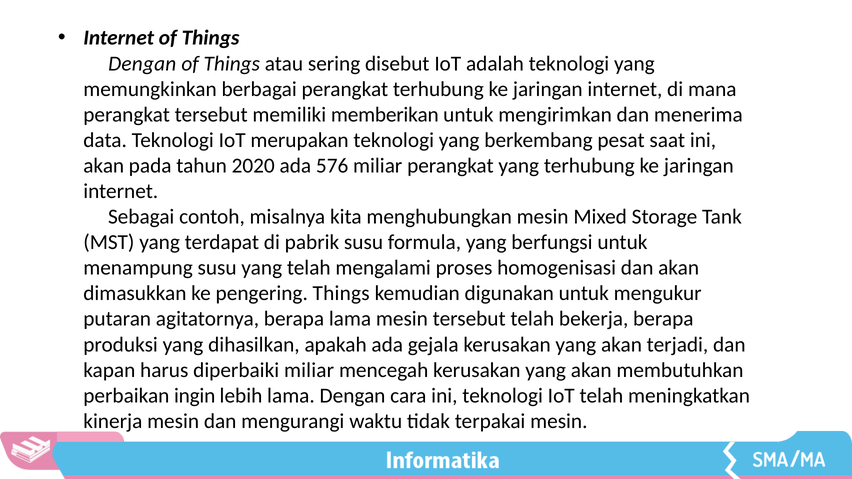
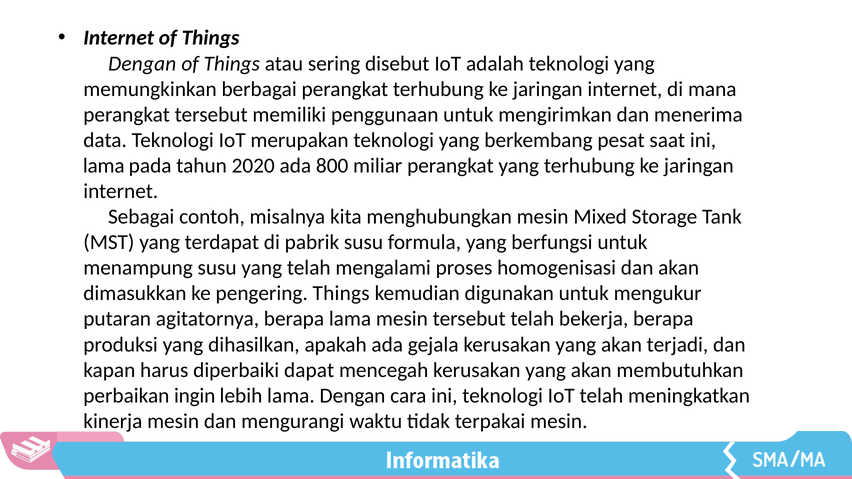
memberikan: memberikan -> penggunaan (385, 115)
akan: akan -> lama (104, 166)
576: 576 -> 800 (332, 166)
diperbaiki miliar: miliar -> dapat (309, 370)
